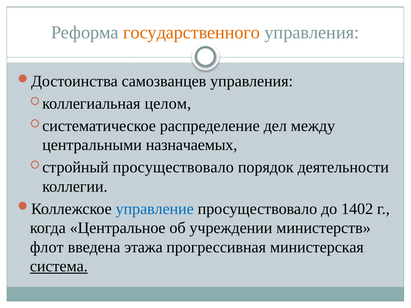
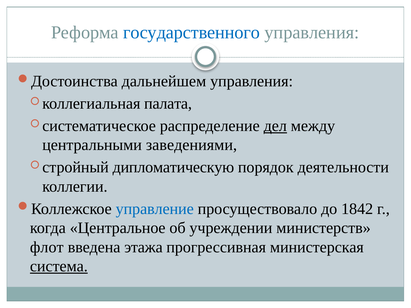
государственного colour: orange -> blue (192, 33)
самозванцев: самозванцев -> дальнейшем (164, 81)
целом: целом -> палата (168, 104)
дел underline: none -> present (275, 126)
назначаемых: назначаемых -> заведениями (191, 145)
просуществовало: просуществовало -> дипломатическую (173, 168)
1402: 1402 -> 1842 (357, 209)
